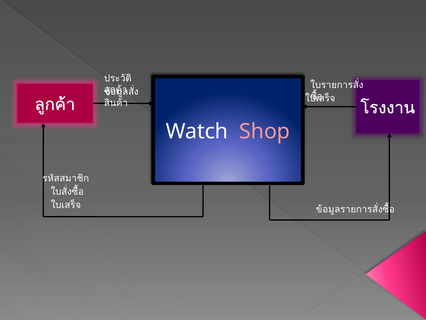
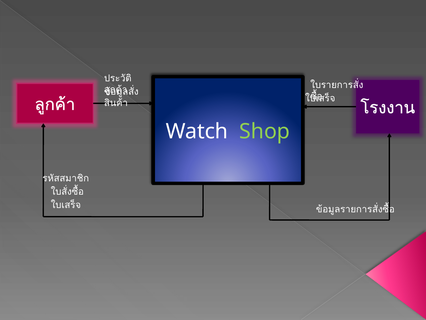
Shop colour: pink -> light green (265, 131)
